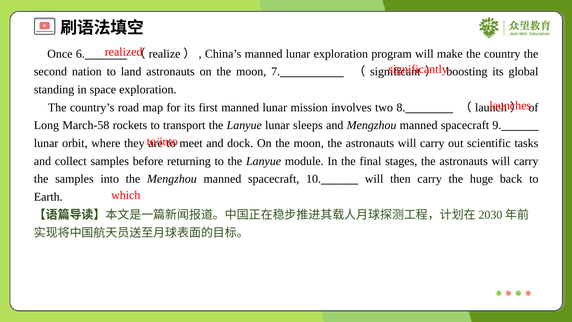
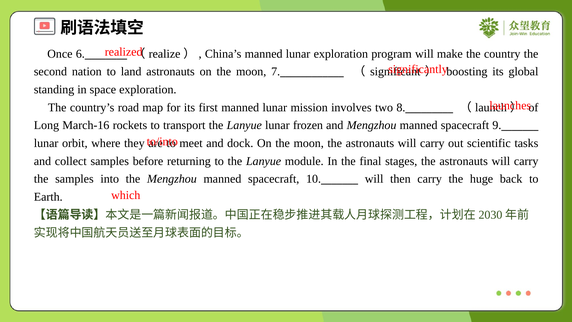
March-58: March-58 -> March-16 (86, 125)
sleeps: sleeps -> frozen (308, 125)
